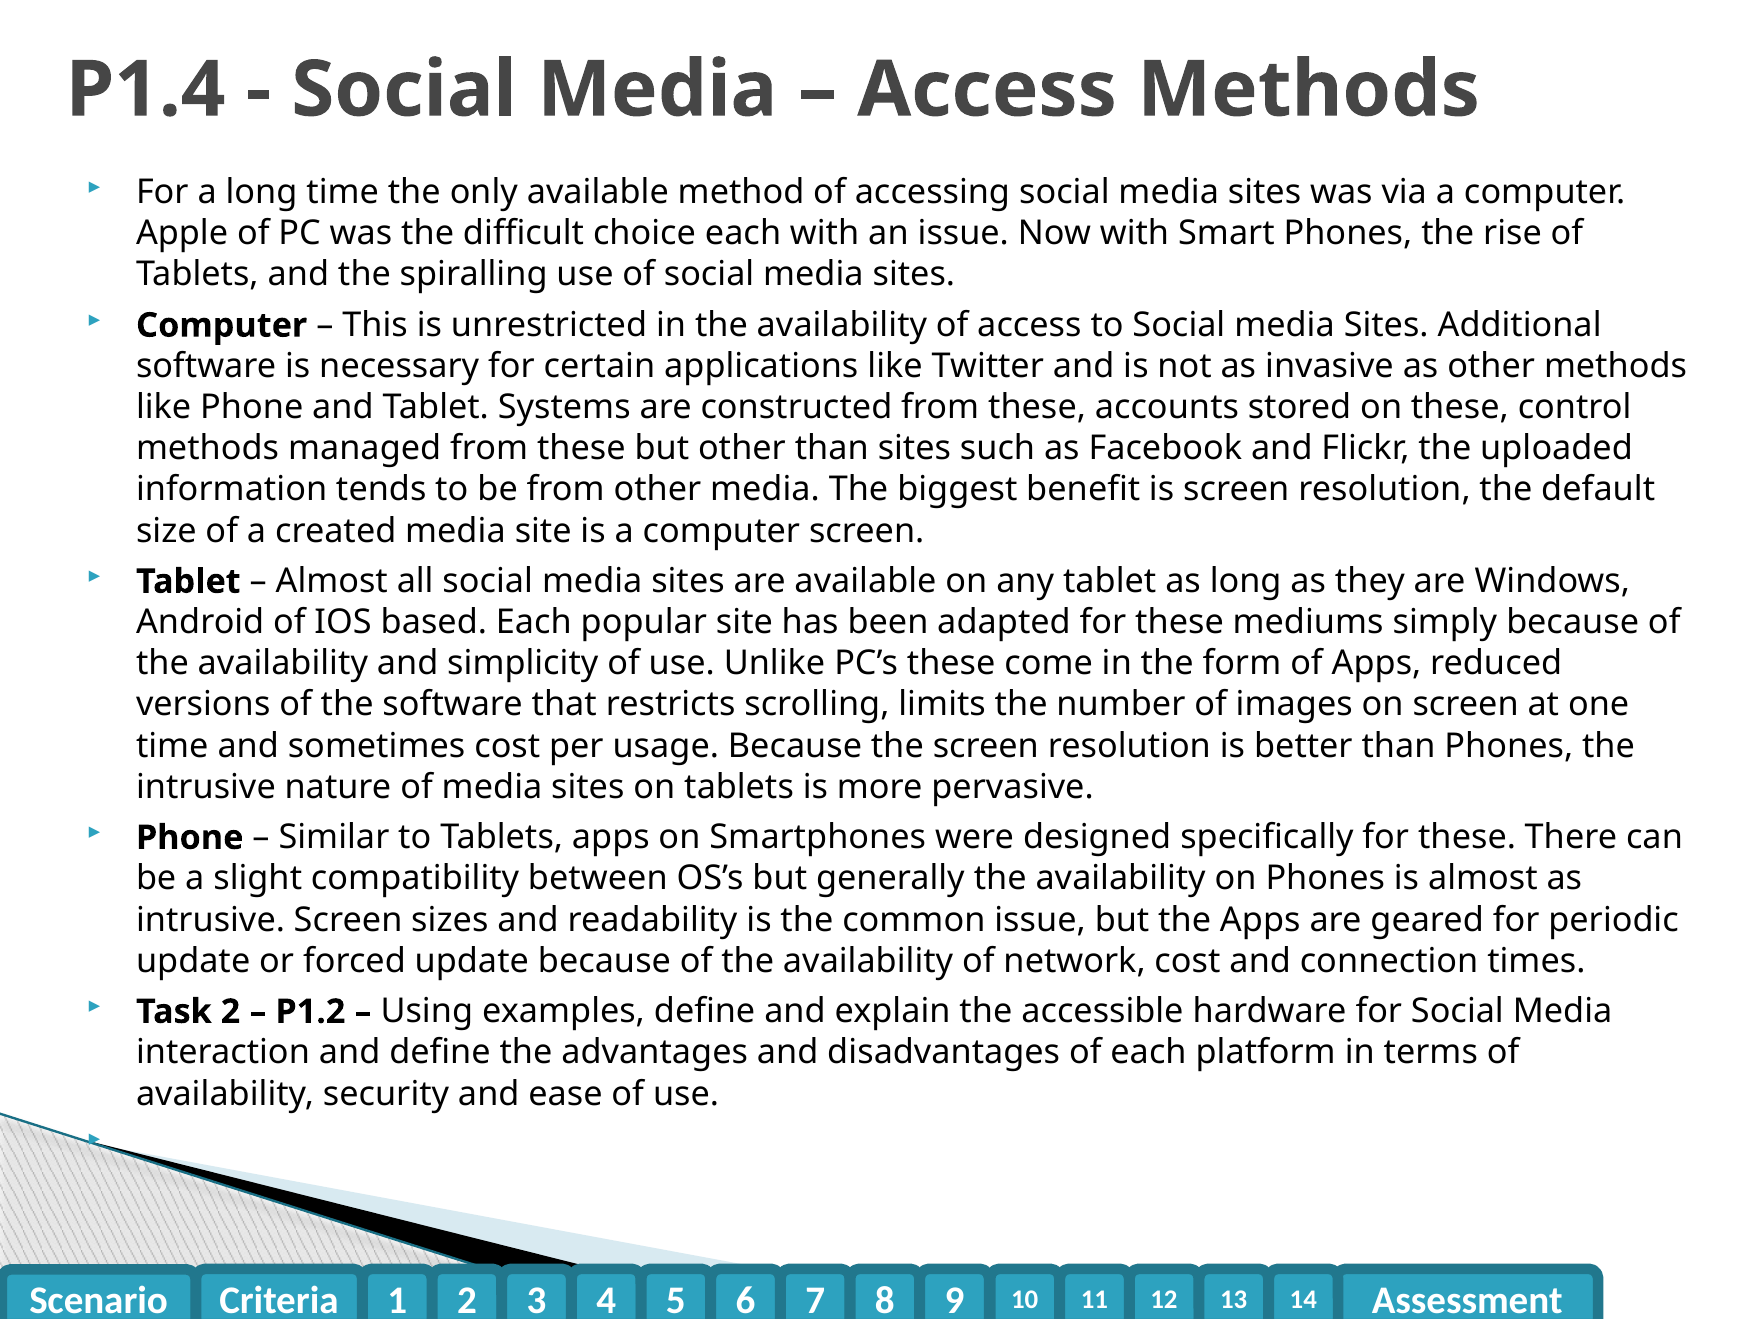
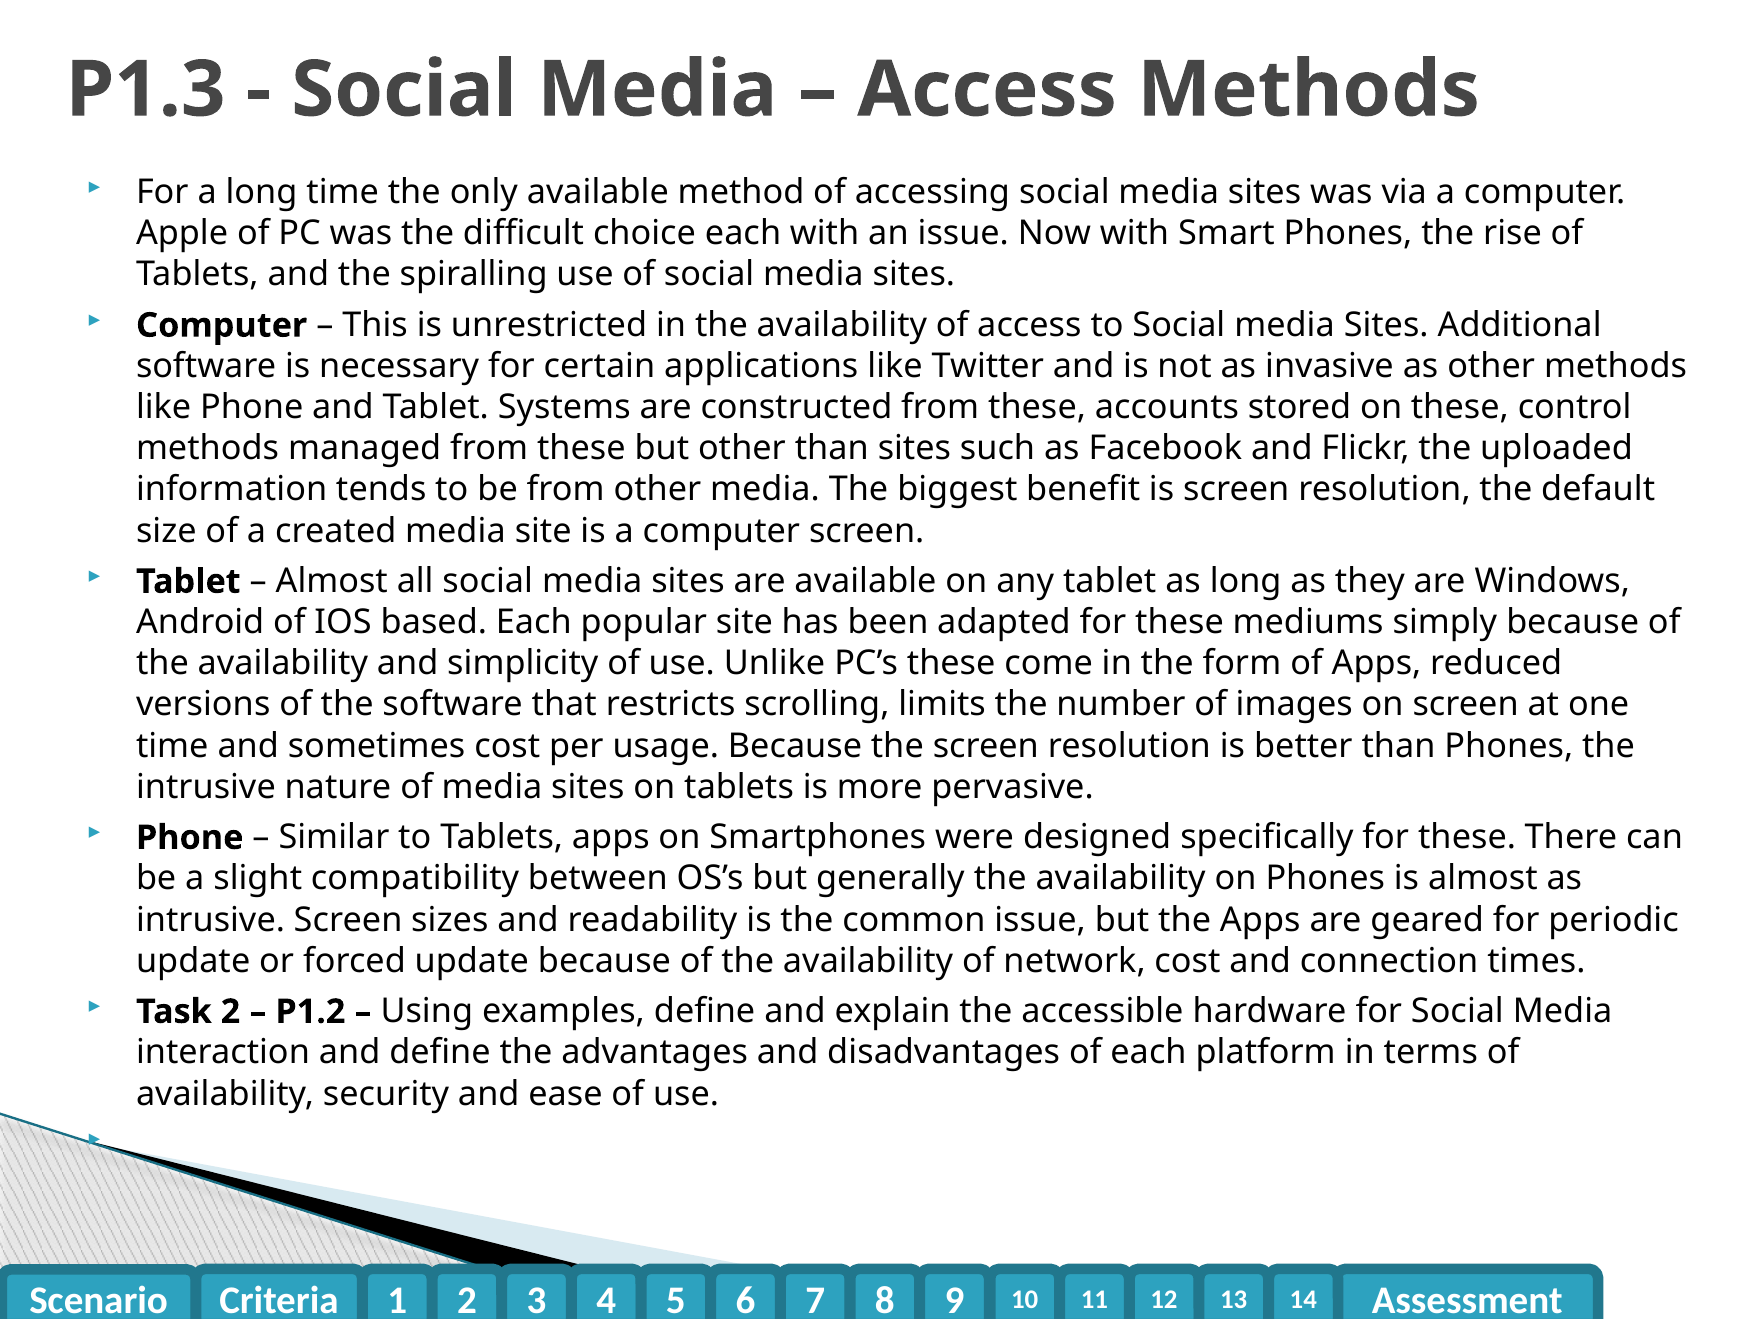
P1.4: P1.4 -> P1.3 (146, 90)
